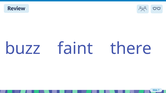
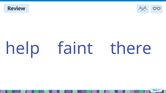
buzz: buzz -> help (23, 49)
